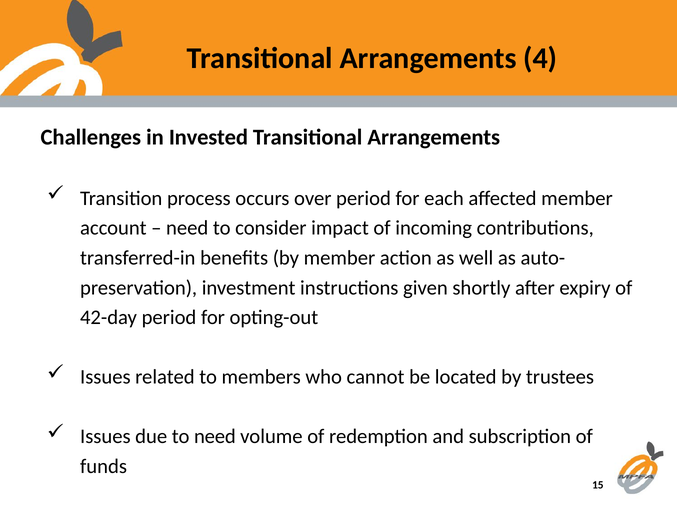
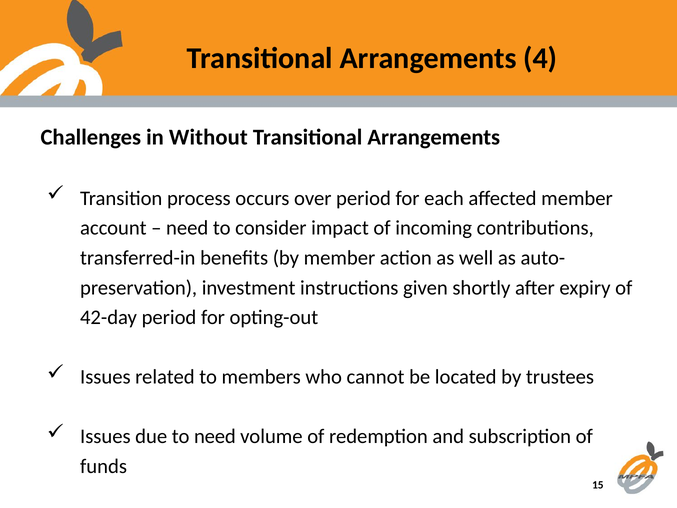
Invested: Invested -> Without (208, 137)
